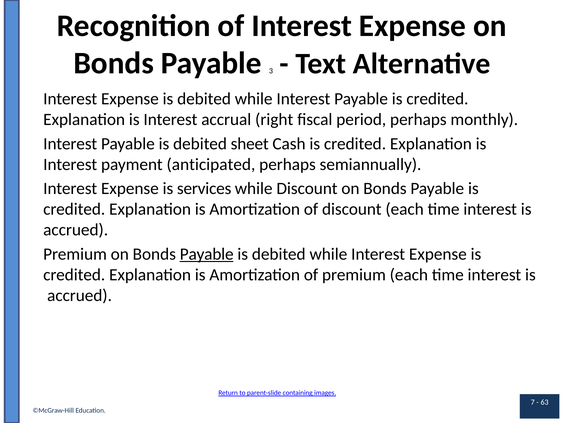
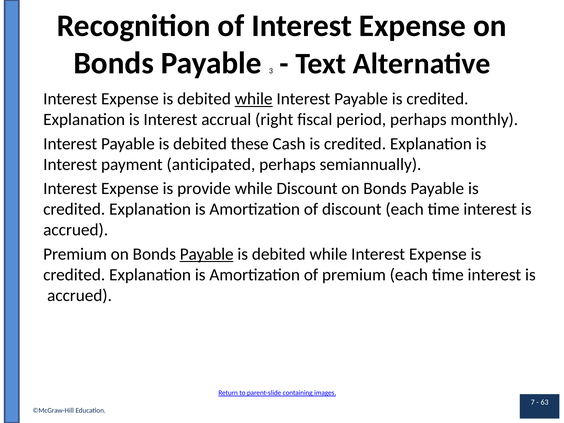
while underline: none -> present (254, 99)
sheet: sheet -> these (250, 144)
services: services -> provide (204, 189)
